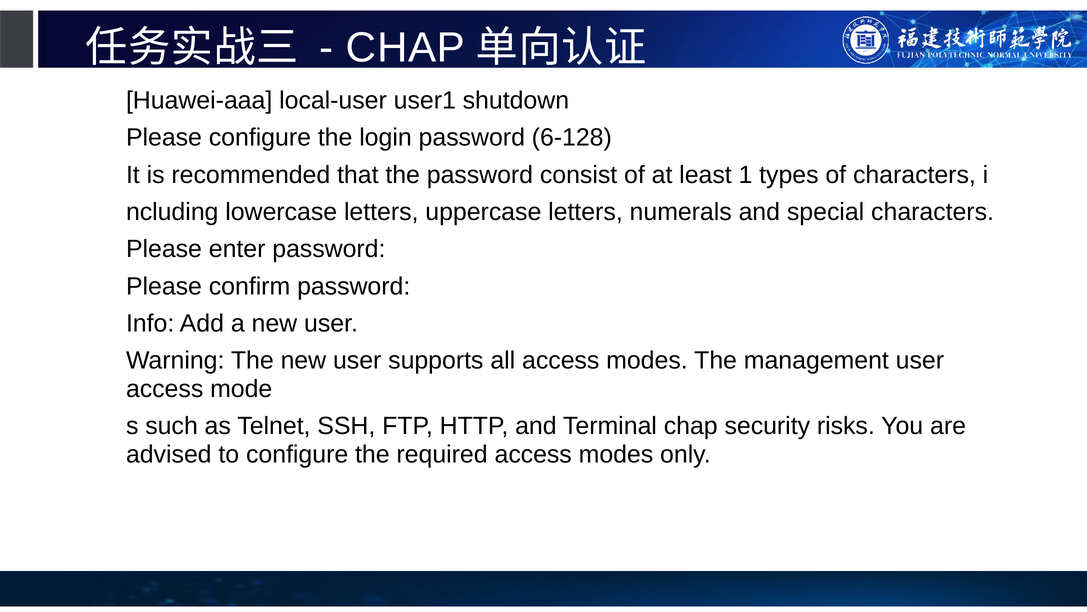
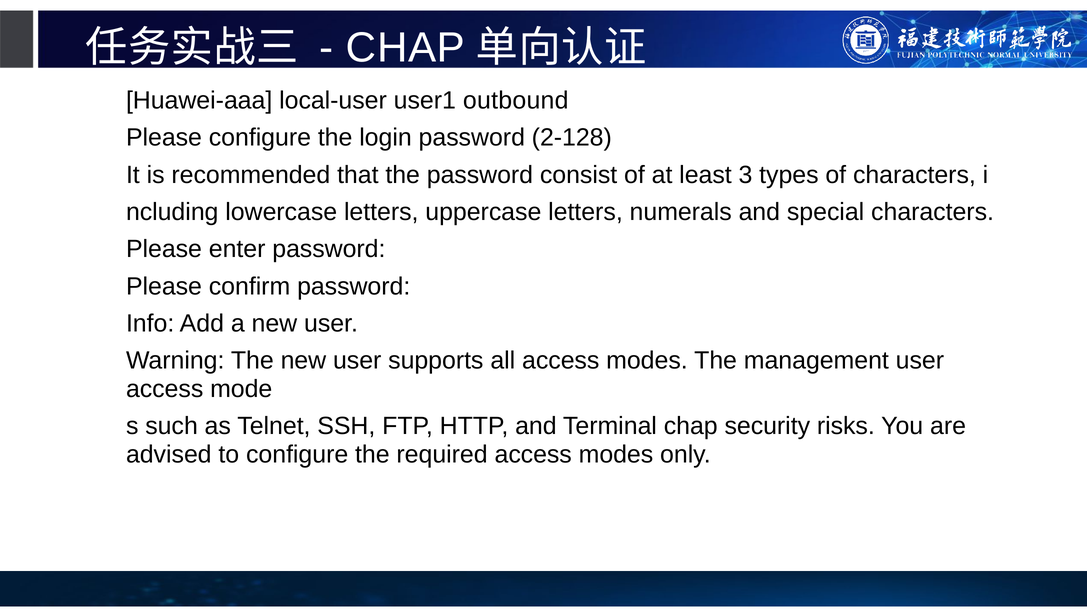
shutdown: shutdown -> outbound (516, 101)
6-128: 6-128 -> 2-128 (572, 138)
1: 1 -> 3 (746, 175)
